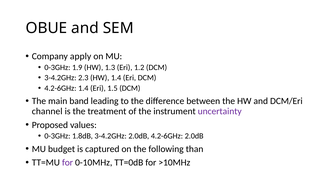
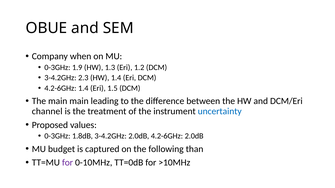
apply: apply -> when (81, 56)
main band: band -> main (79, 101)
uncertainty colour: purple -> blue (220, 112)
